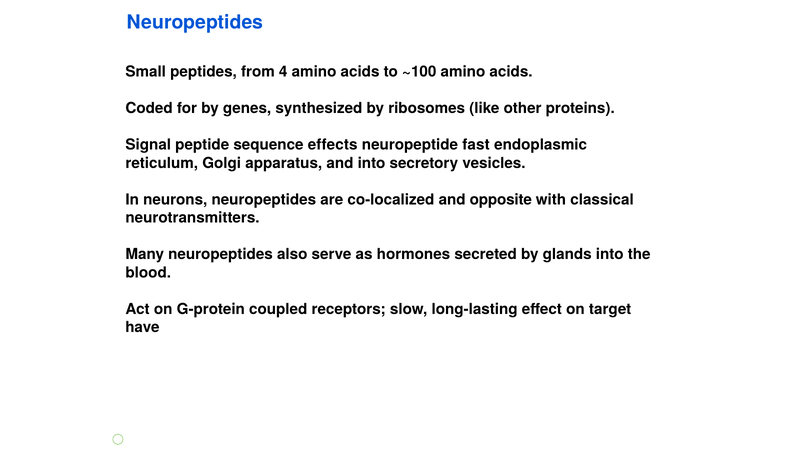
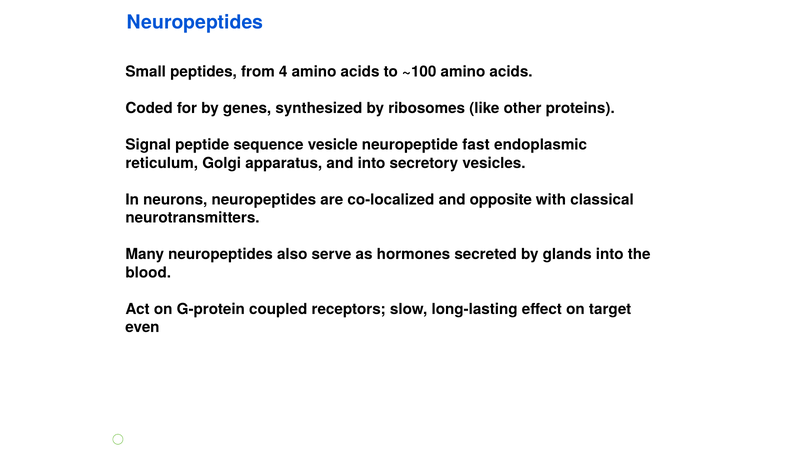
effects: effects -> vesicle (333, 145)
have: have -> even (142, 327)
